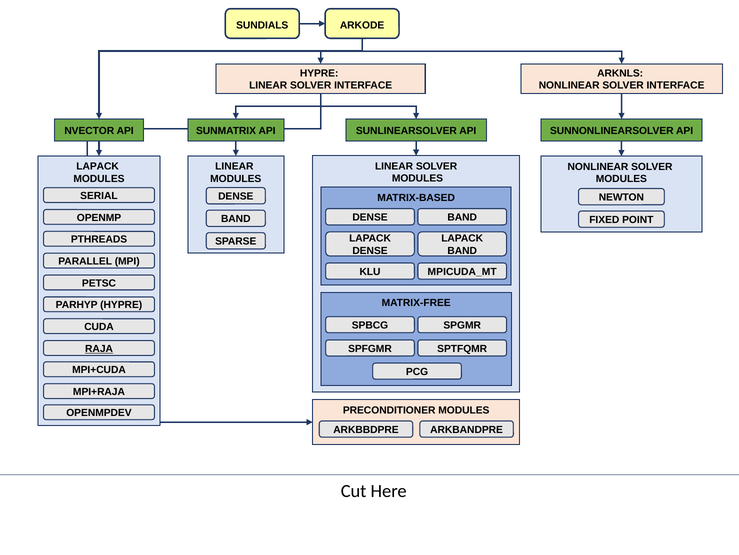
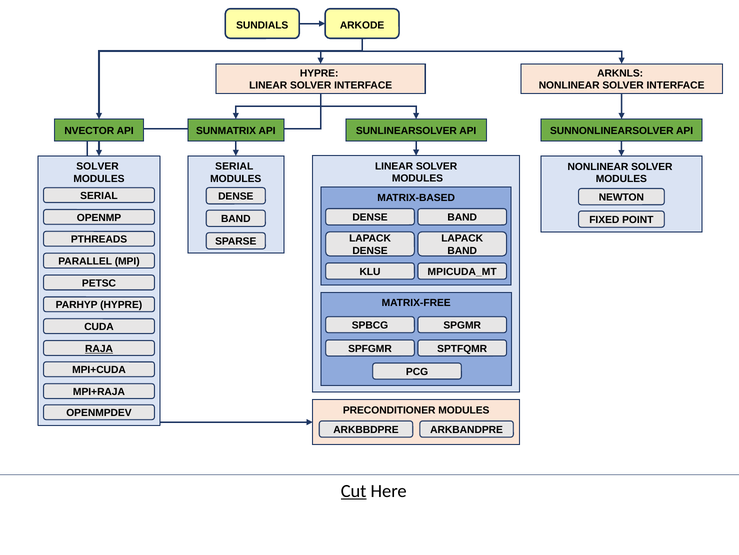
LINEAR: LINEAR -> SERIAL (234, 166)
LAPACK: LAPACK -> SOLVER (98, 166)
Cut underline: none -> present (354, 490)
